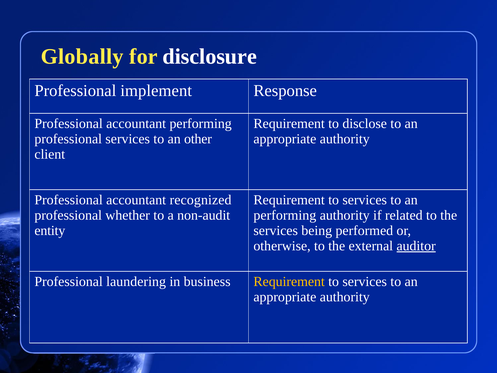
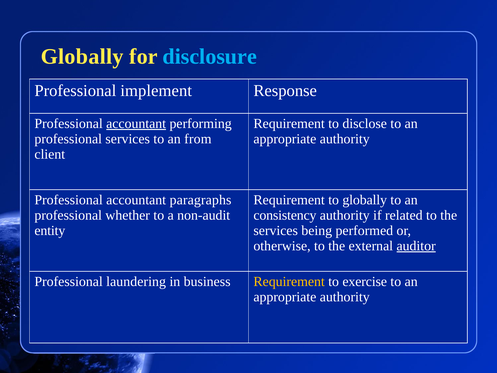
disclosure colour: white -> light blue (210, 57)
accountant underline: none -> present (136, 124)
other: other -> from (198, 139)
recognized: recognized -> paragraphs (201, 200)
services: services -> globally (365, 200)
performing: performing -> consistency (285, 215)
services: services -> exercise (365, 281)
